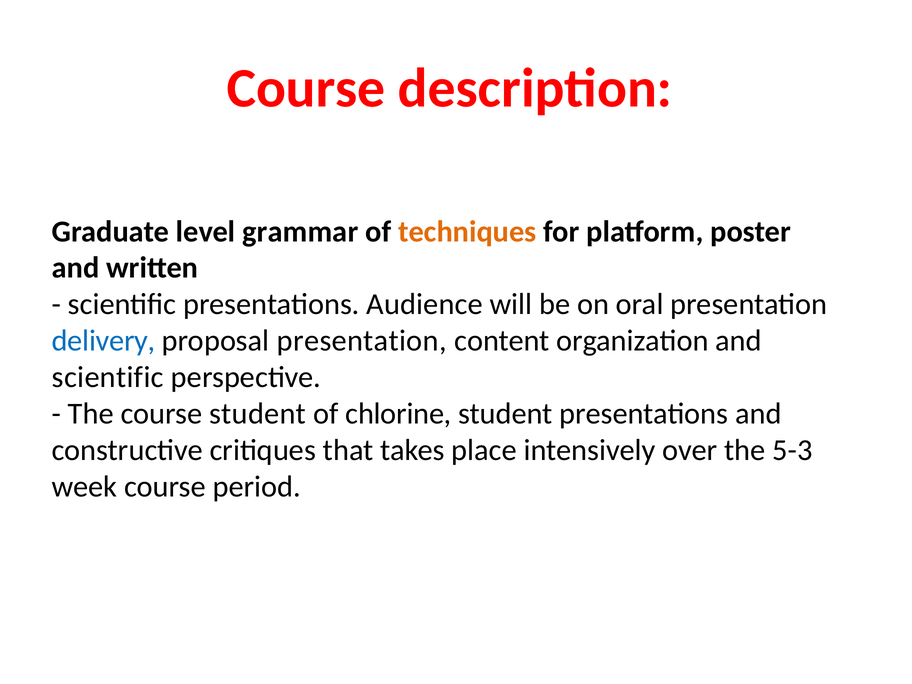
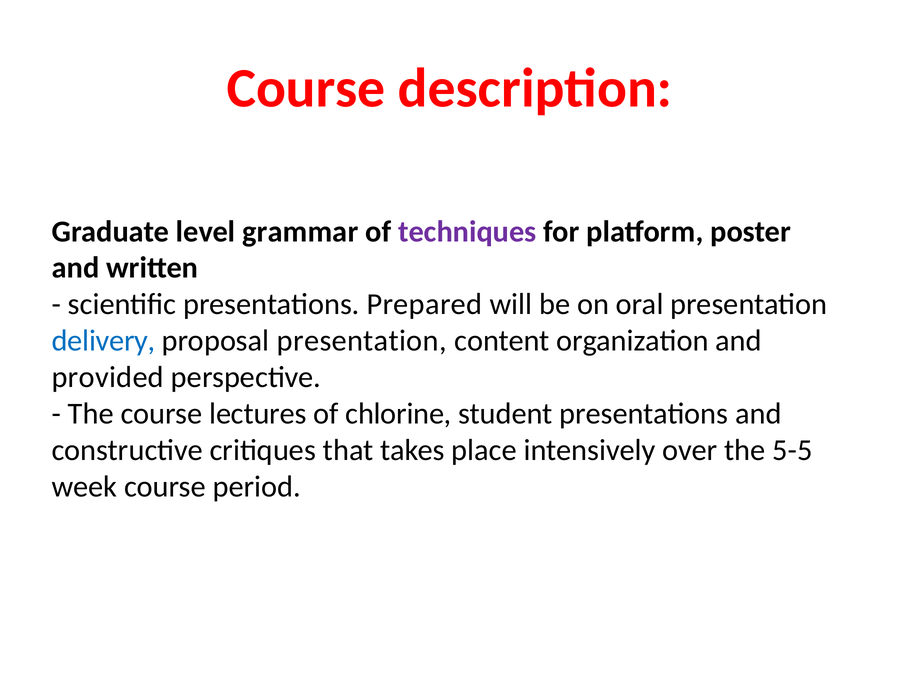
techniques colour: orange -> purple (467, 231)
Audience: Audience -> Prepared (424, 304)
scientific: scientific -> provided (108, 377)
course student: student -> lectures (258, 414)
5-3: 5-3 -> 5-5 (792, 450)
